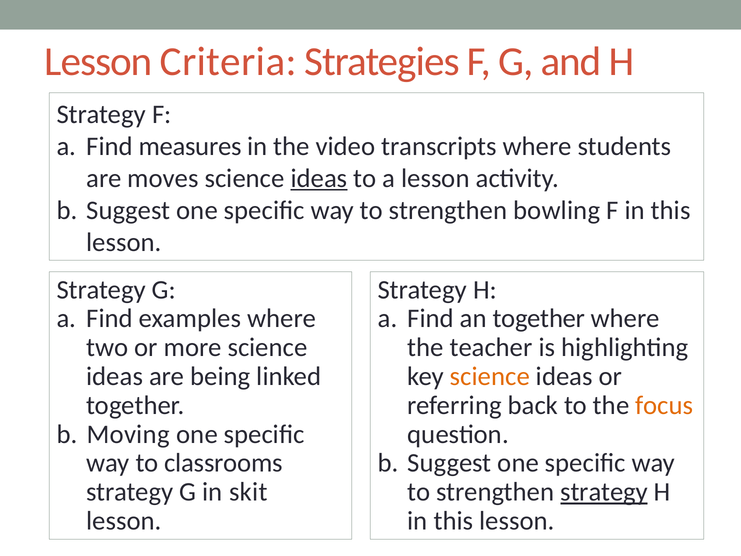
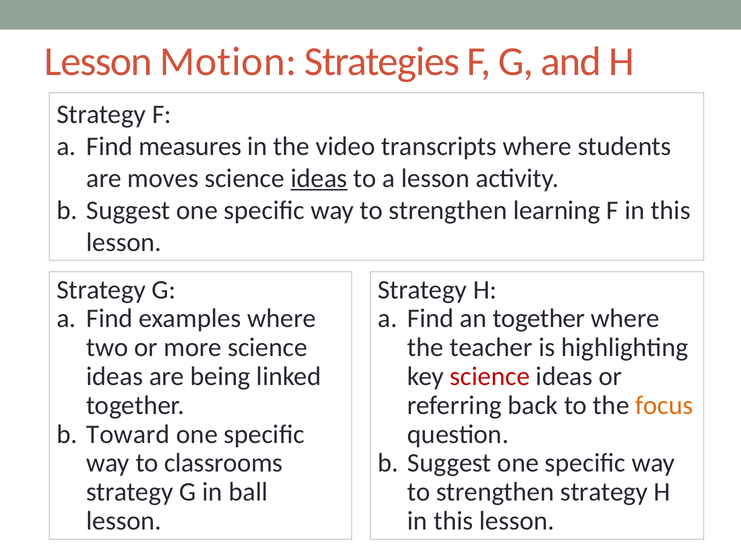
Criteria: Criteria -> Motion (228, 62)
bowling: bowling -> learning (557, 210)
science colour: orange -> red (490, 376)
Moving: Moving -> Toward (128, 434)
skit: skit -> ball (248, 492)
strategy underline: present -> none (604, 492)
